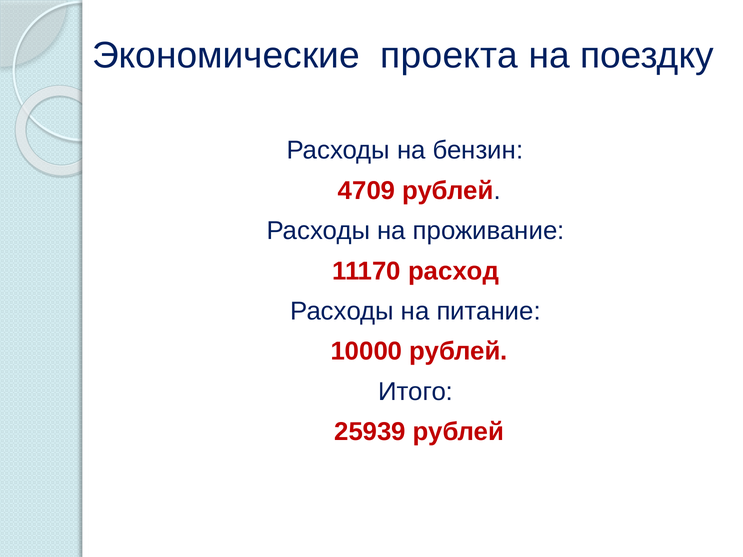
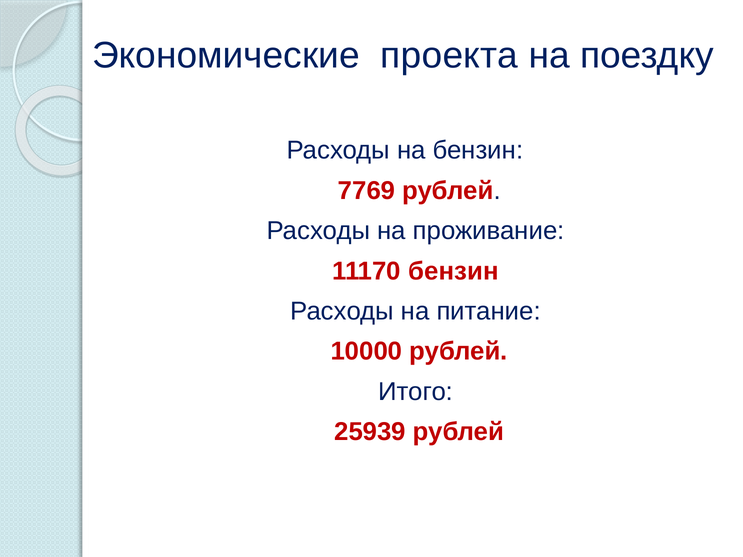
4709: 4709 -> 7769 (367, 191)
11170 расход: расход -> бензин (453, 271)
